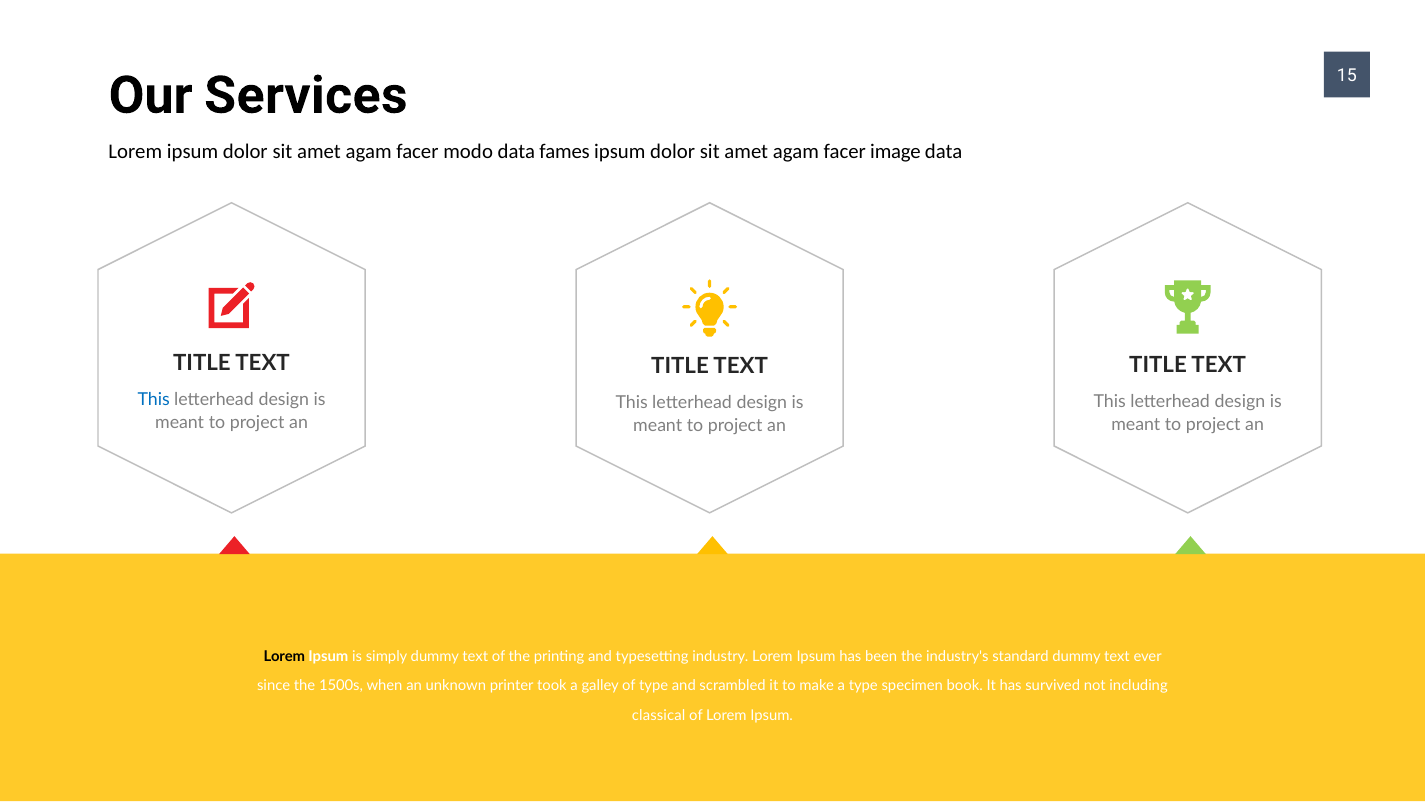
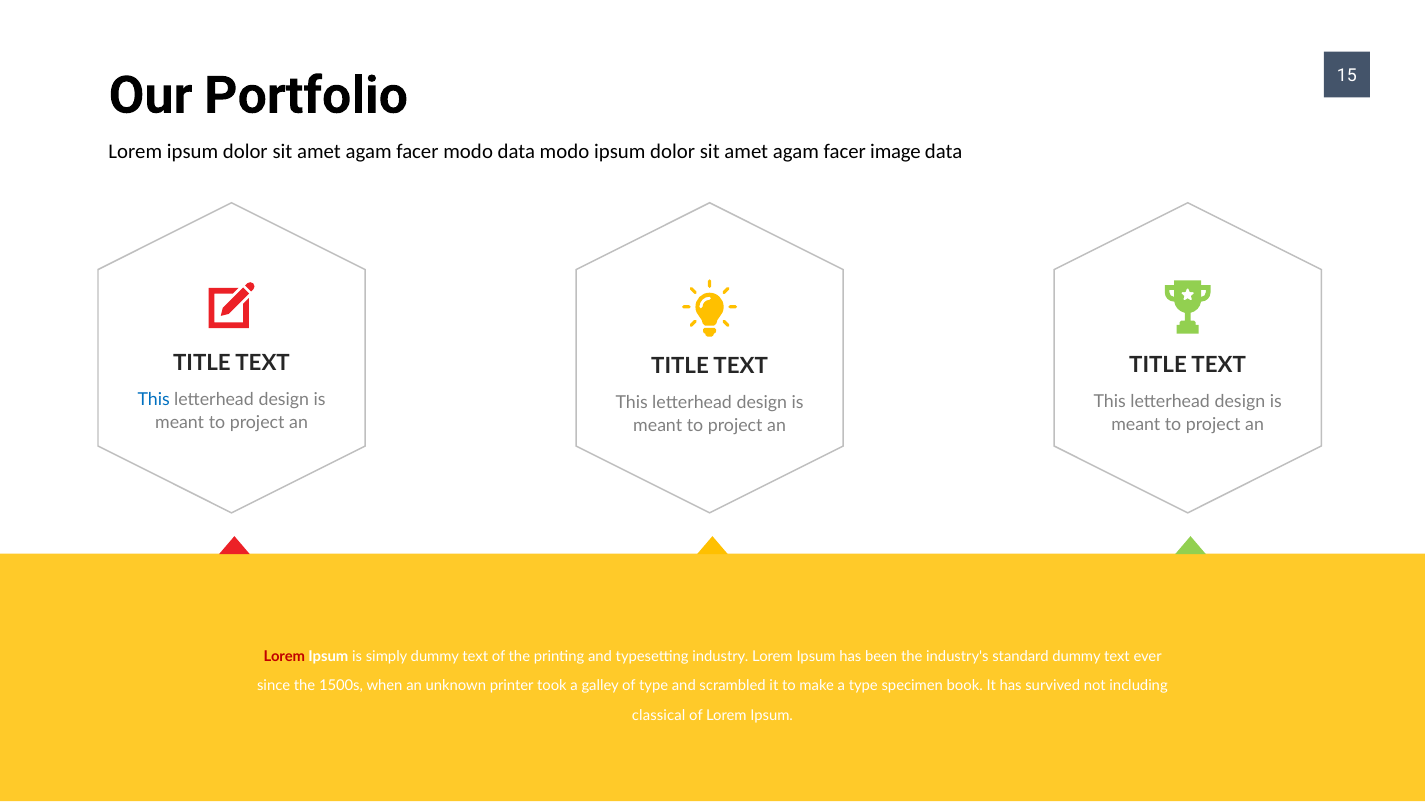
Services: Services -> Portfolio (306, 96)
data fames: fames -> modo (564, 152)
Lorem colour: black -> red (284, 656)
